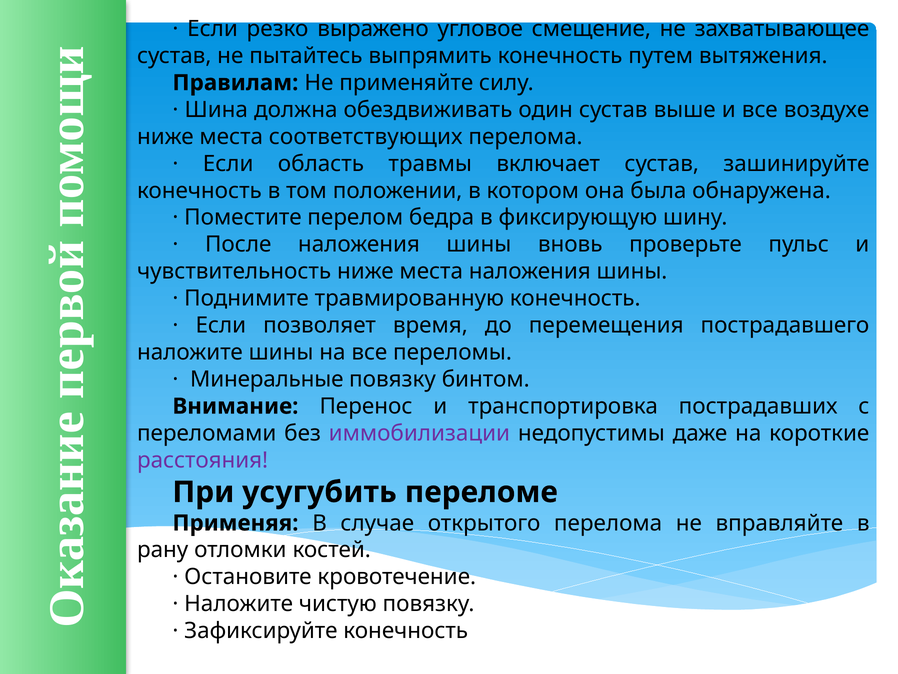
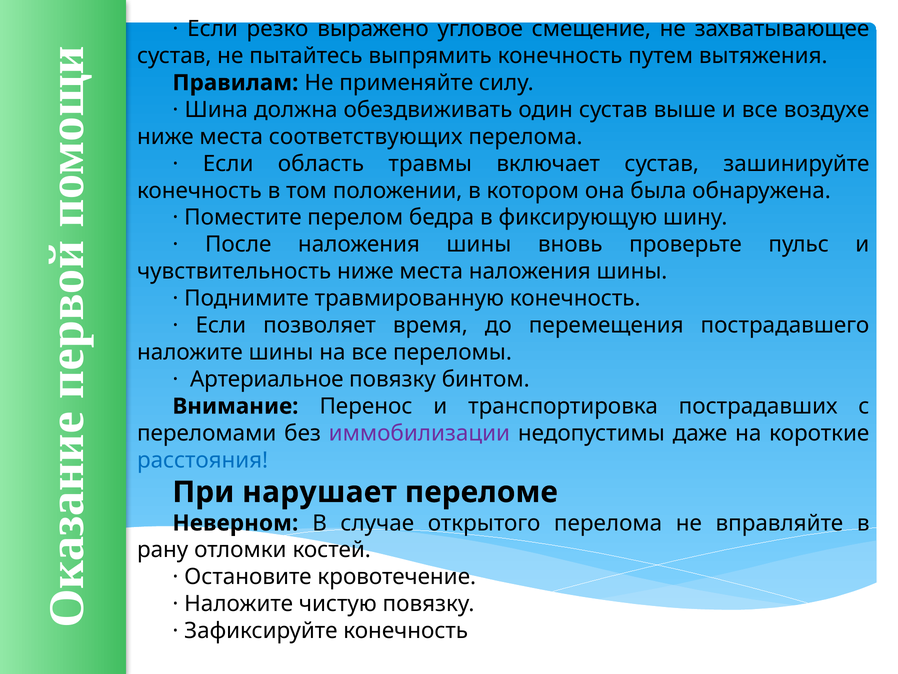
Минеральные: Минеральные -> Артериальное (267, 379)
расстояния colour: purple -> blue (203, 460)
усугубить: усугубить -> нарушает (319, 492)
Применяя: Применяя -> Неверном (235, 523)
